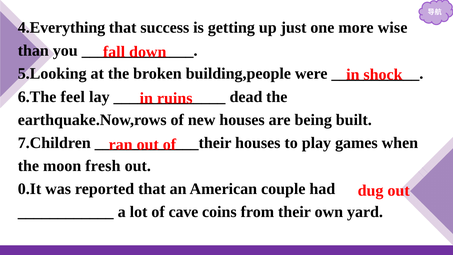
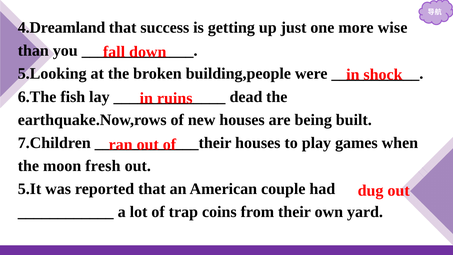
4.Everything: 4.Everything -> 4.Dreamland (62, 28)
feel: feel -> fish (73, 97)
0.It: 0.It -> 5.It (30, 189)
cave: cave -> trap (183, 212)
